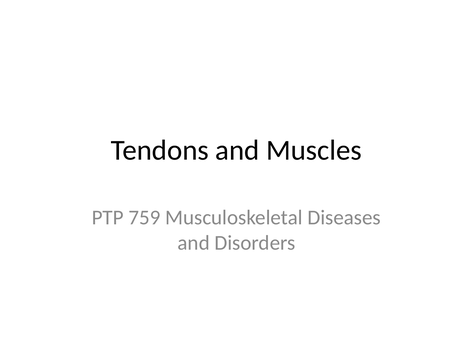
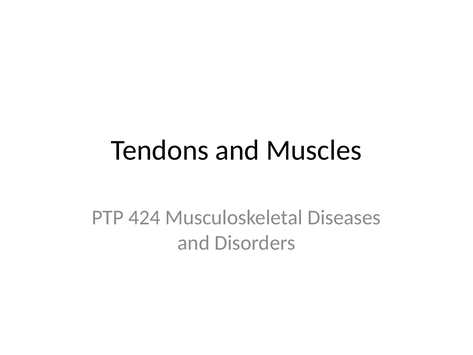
759: 759 -> 424 (144, 217)
